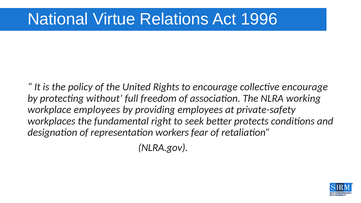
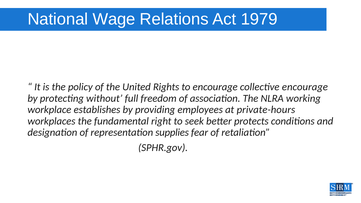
Virtue: Virtue -> Wage (114, 19)
1996: 1996 -> 1979 (259, 19)
workplace employees: employees -> establishes (97, 110)
private-safety: private-safety -> private-hours (266, 110)
workers: workers -> supplies (172, 132)
NLRA.gov: NLRA.gov -> SPHR.gov (163, 148)
